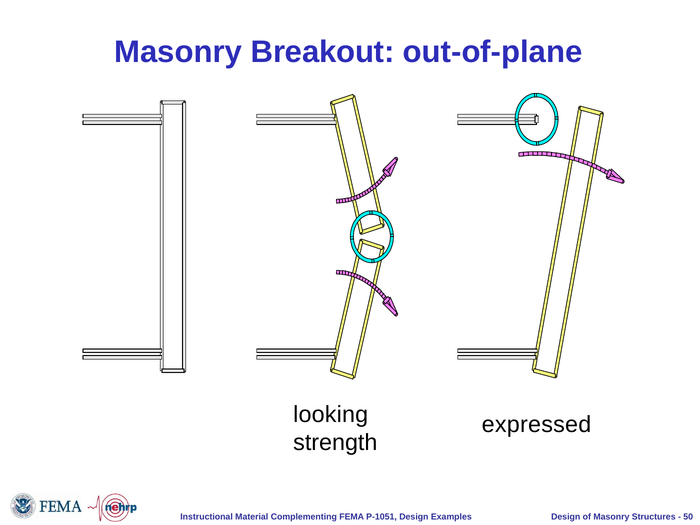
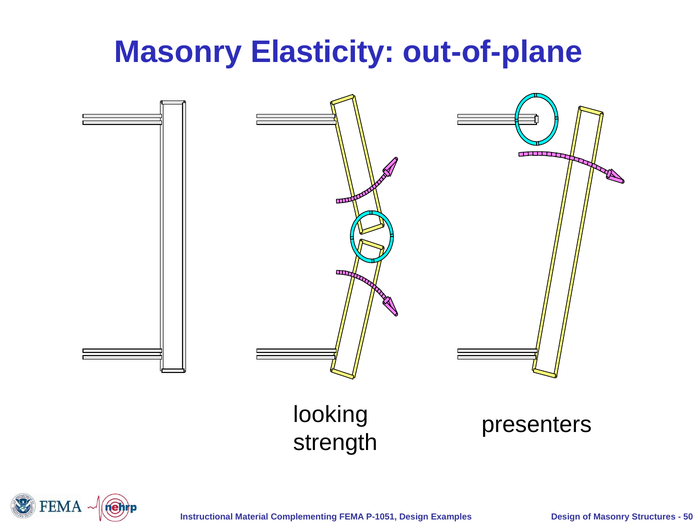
Breakout: Breakout -> Elasticity (323, 52)
expressed: expressed -> presenters (537, 424)
